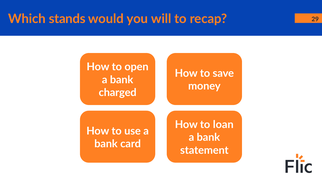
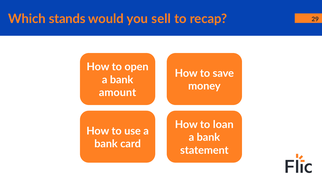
will: will -> sell (161, 19)
charged: charged -> amount (118, 93)
